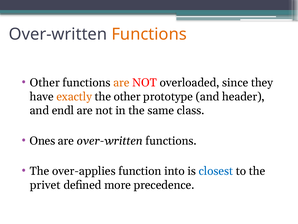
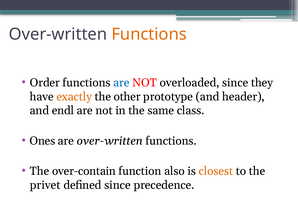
Other: Other -> Order (45, 83)
are colour: orange -> blue (121, 83)
over-applies: over-applies -> over-contain (84, 171)
into: into -> also (174, 171)
closest colour: blue -> orange (216, 171)
defined more: more -> since (117, 185)
